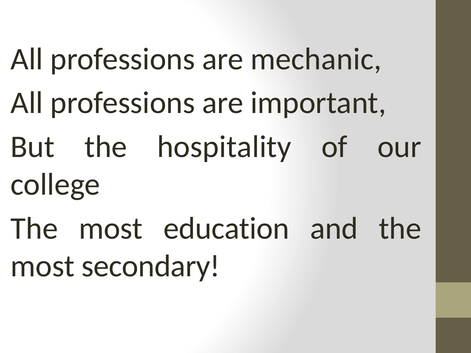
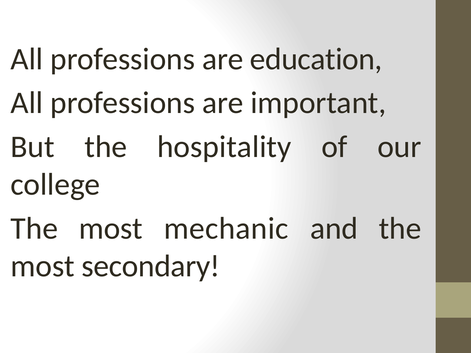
mechanic: mechanic -> education (316, 59)
education: education -> mechanic (226, 229)
